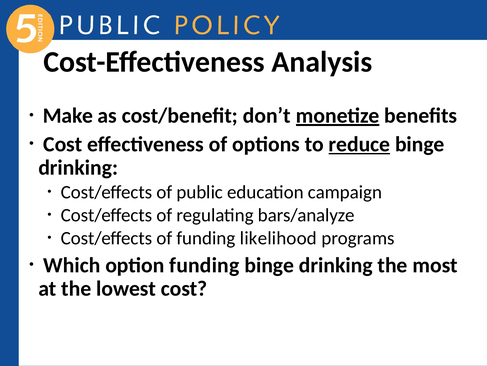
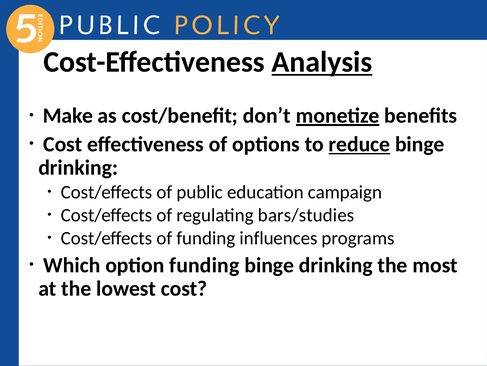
Analysis underline: none -> present (322, 62)
bars/analyze: bars/analyze -> bars/studies (306, 215)
likelihood: likelihood -> influences (278, 238)
